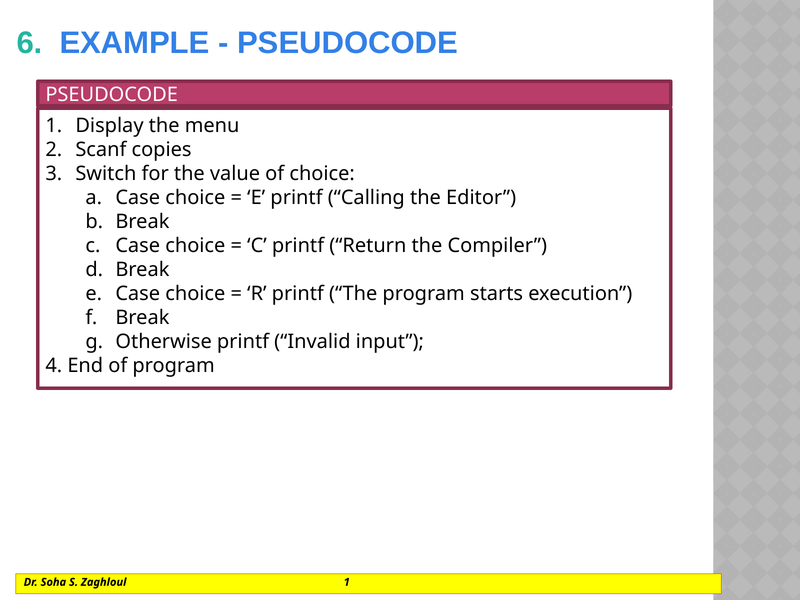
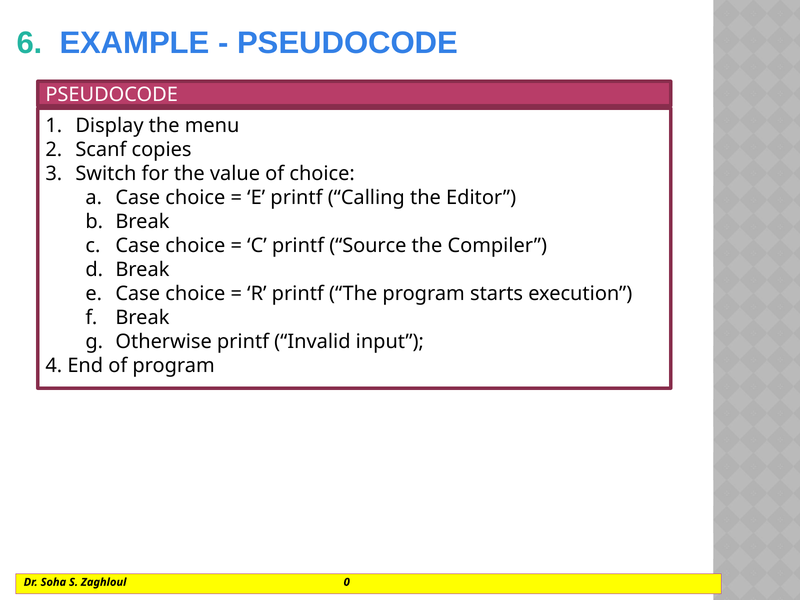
Return: Return -> Source (368, 245)
Zaghloul 1: 1 -> 0 (347, 582)
